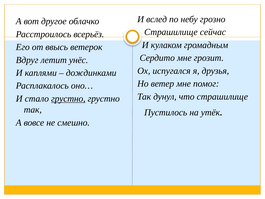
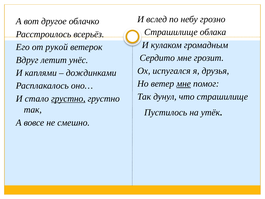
сейчас: сейчас -> облака (213, 32)
ввысь: ввысь -> рукой (57, 47)
мне underline: none -> present (184, 84)
